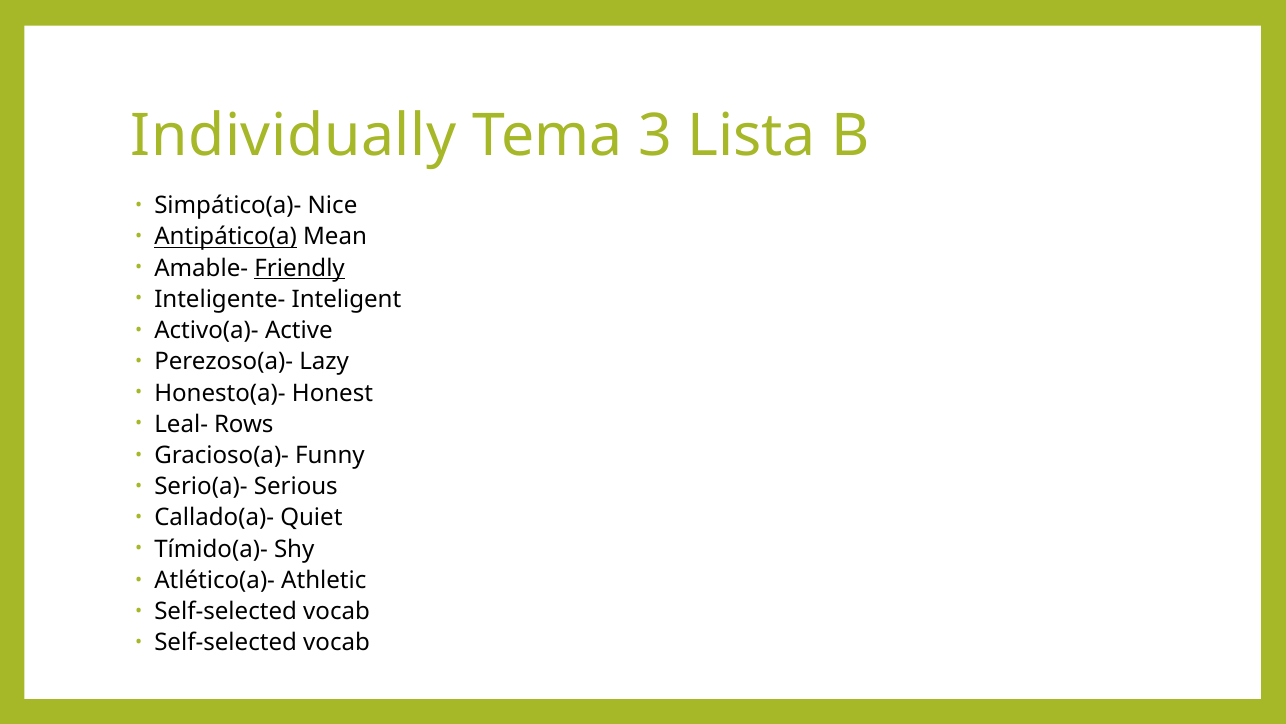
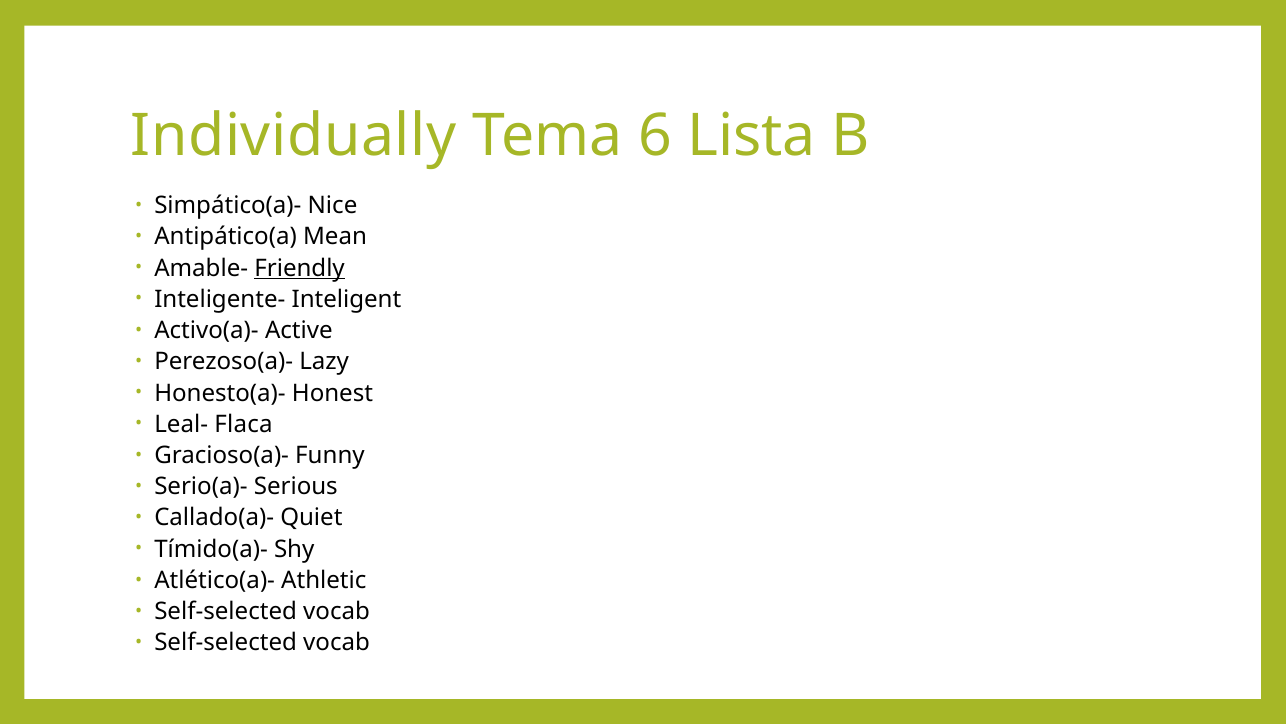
3: 3 -> 6 (655, 135)
Antipático(a underline: present -> none (226, 237)
Rows: Rows -> Flaca (244, 424)
